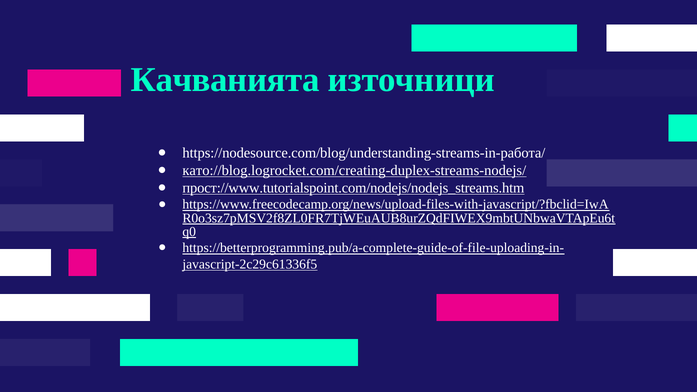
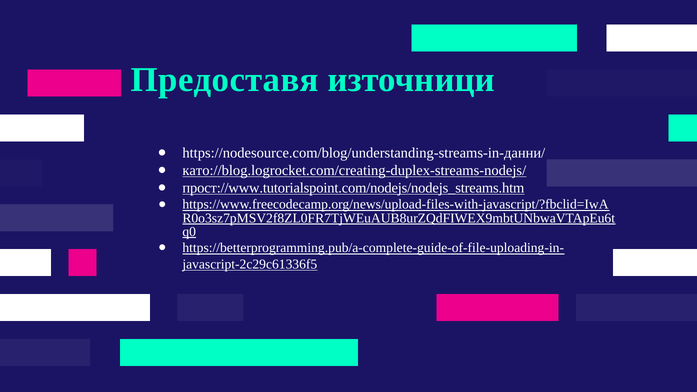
Качванията: Качванията -> Предоставя (225, 80)
https://nodesource.com/blog/understanding-streams-in-работа/: https://nodesource.com/blog/understanding-streams-in-работа/ -> https://nodesource.com/blog/understanding-streams-in-данни/ (364, 153)
